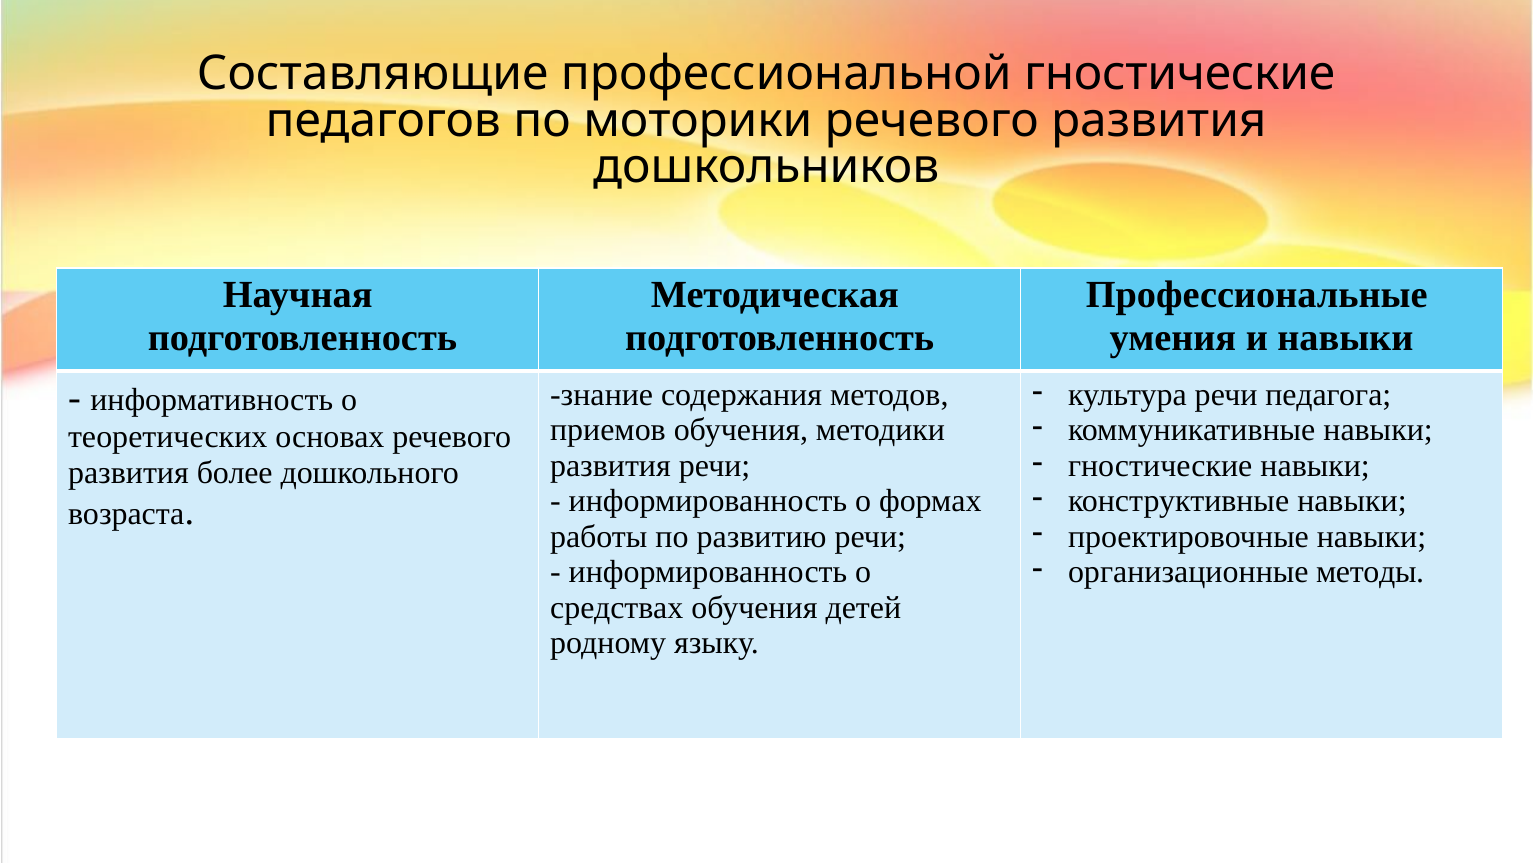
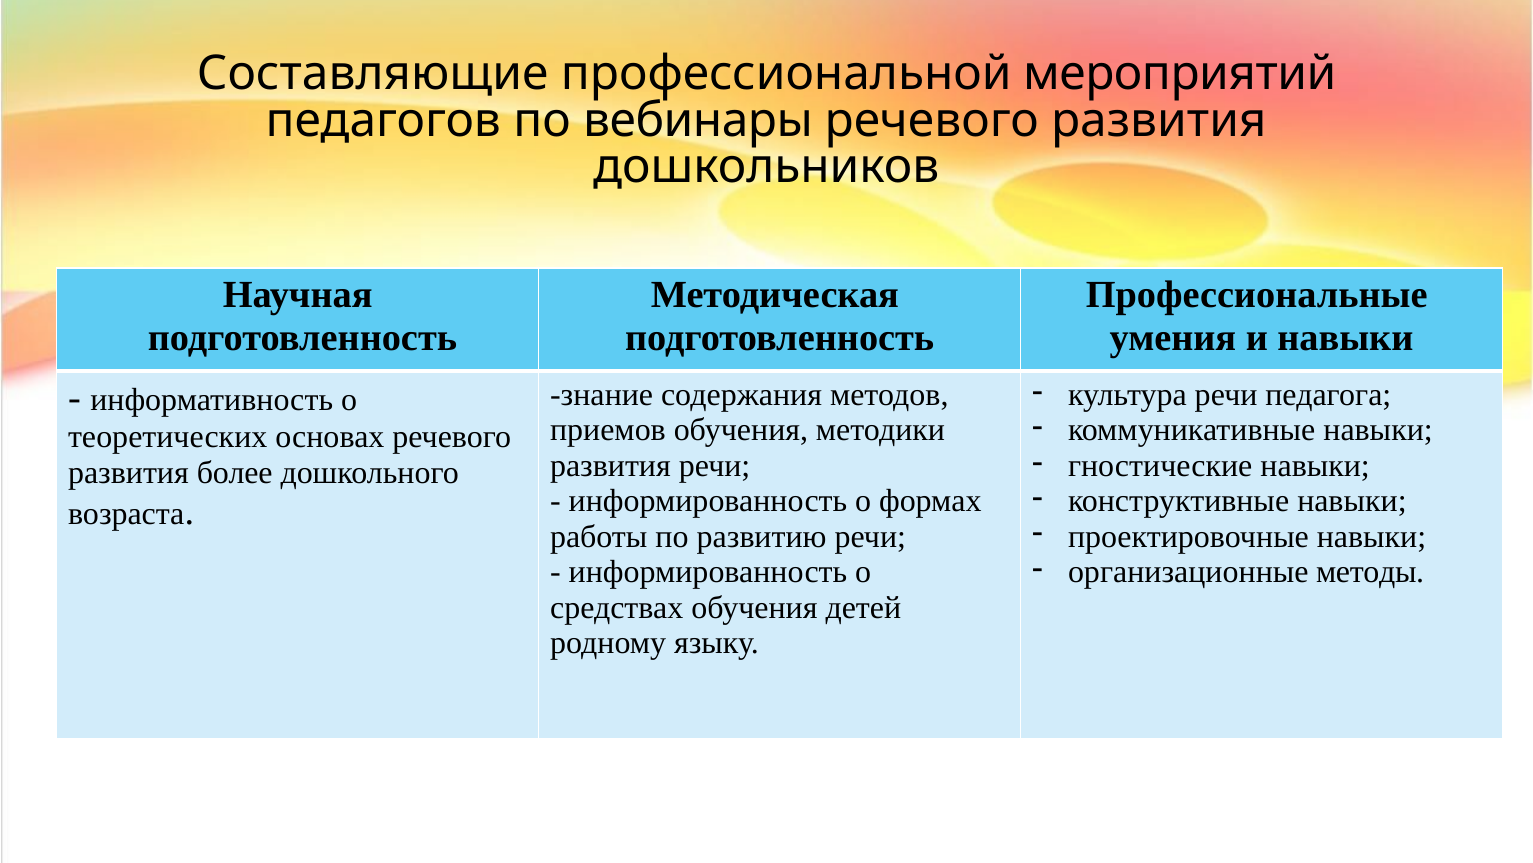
профессиональной гностические: гностические -> мероприятий (1180, 74)
моторики: моторики -> вебинары (698, 120)
